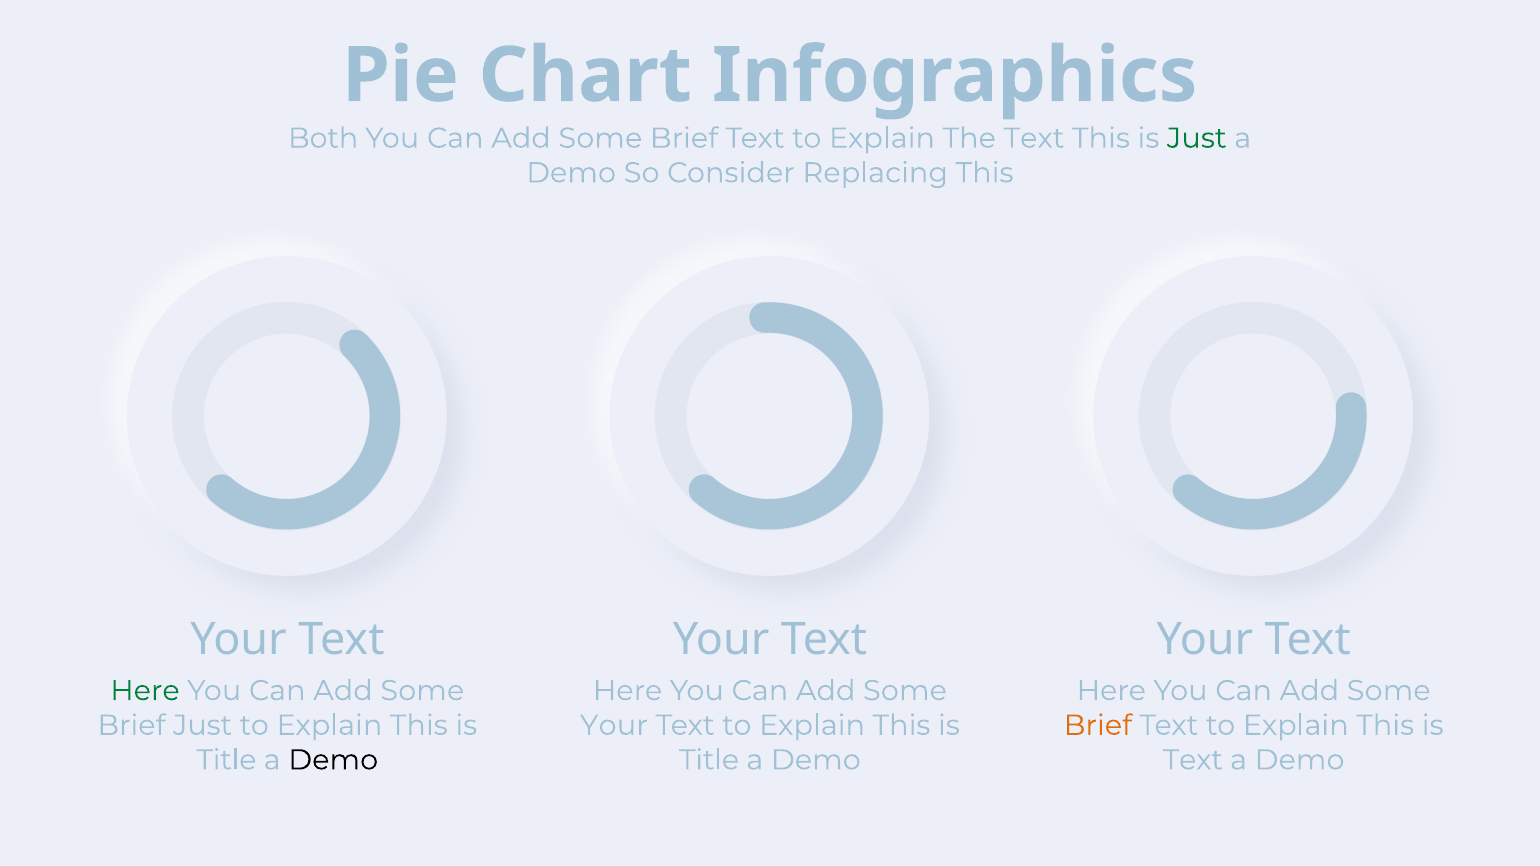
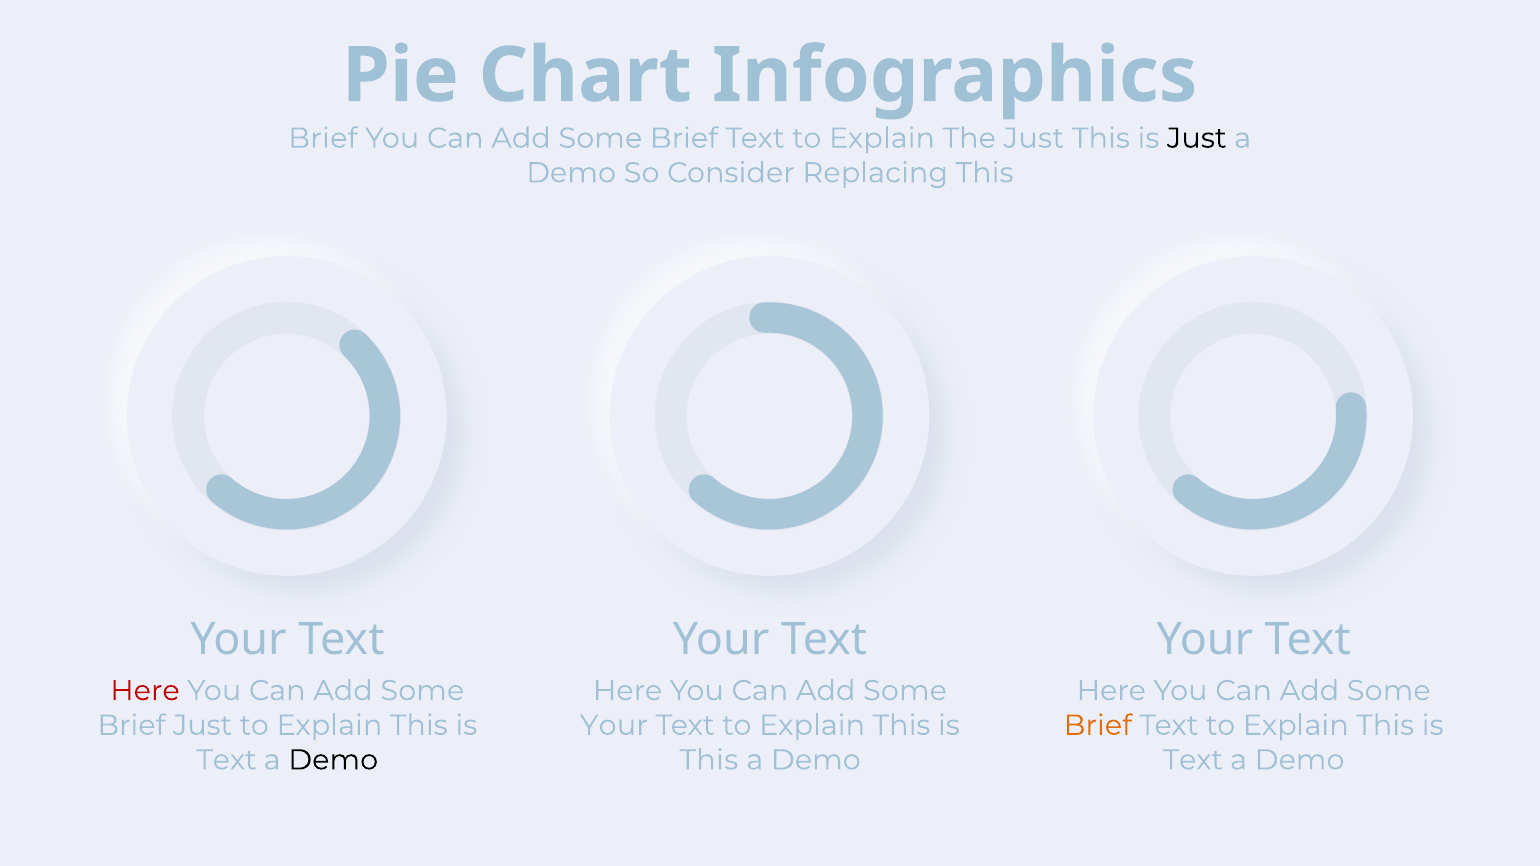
Both: Both -> Brief (323, 138)
The Text: Text -> Just (1034, 138)
Just colour: green -> black (1197, 138)
Here colour: green -> red (145, 691)
Title: Title -> Text (226, 760)
Title: Title -> This (709, 760)
